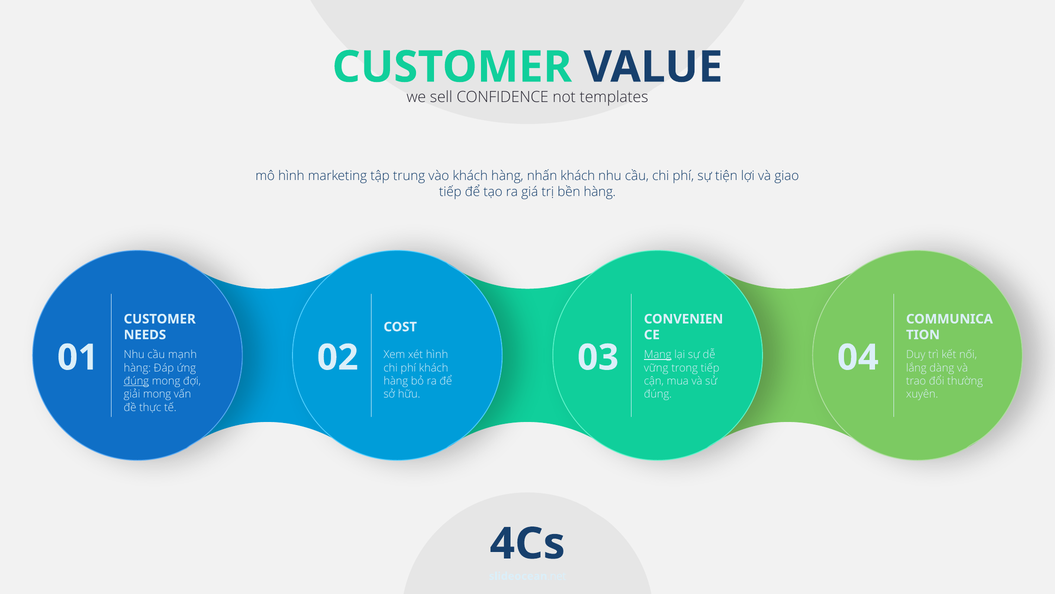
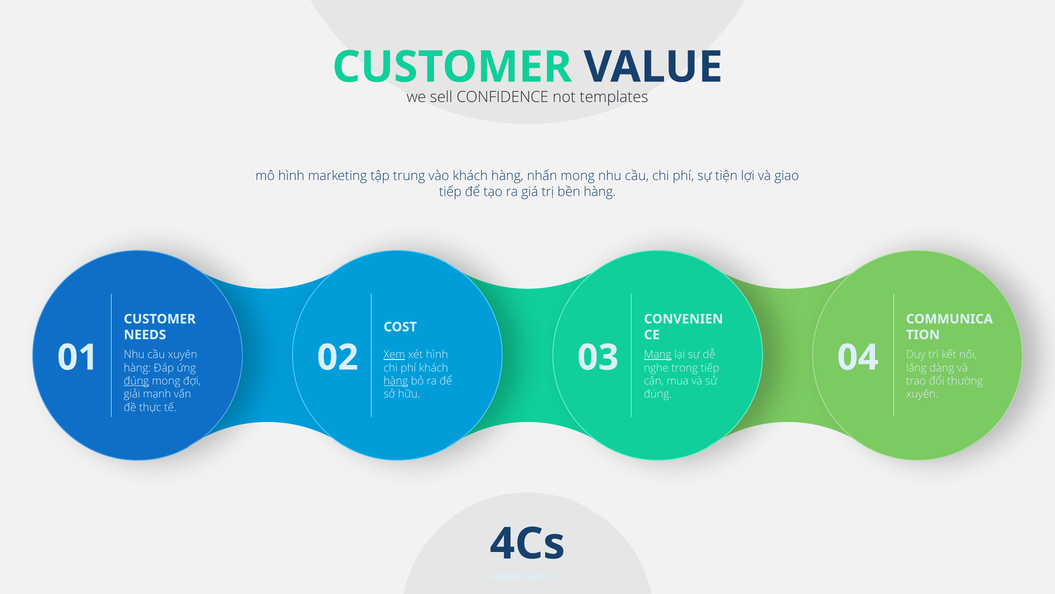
nhấn khách: khách -> mong (578, 176)
cầu mạnh: mạnh -> xuyên (183, 354)
Xem underline: none -> present (394, 354)
vững: vững -> nghe (656, 368)
hàng underline: none -> present (396, 381)
giải mong: mong -> mạnh (157, 394)
